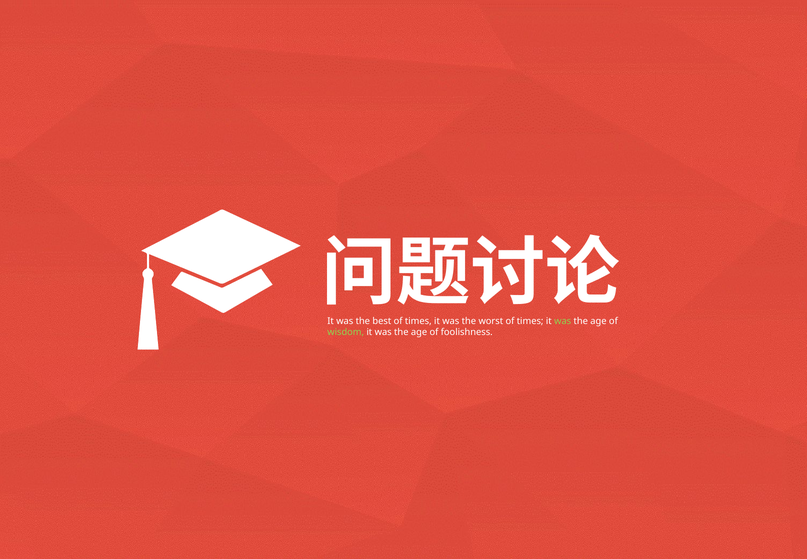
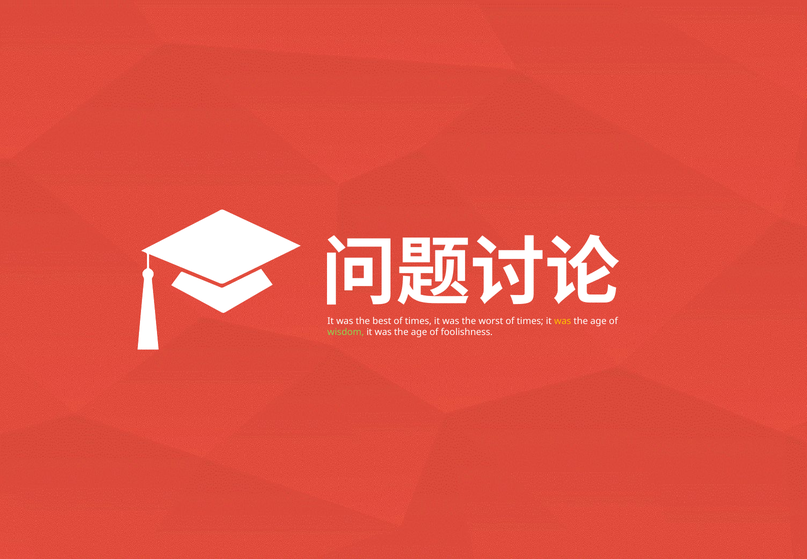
was colour: light green -> yellow (563, 321)
